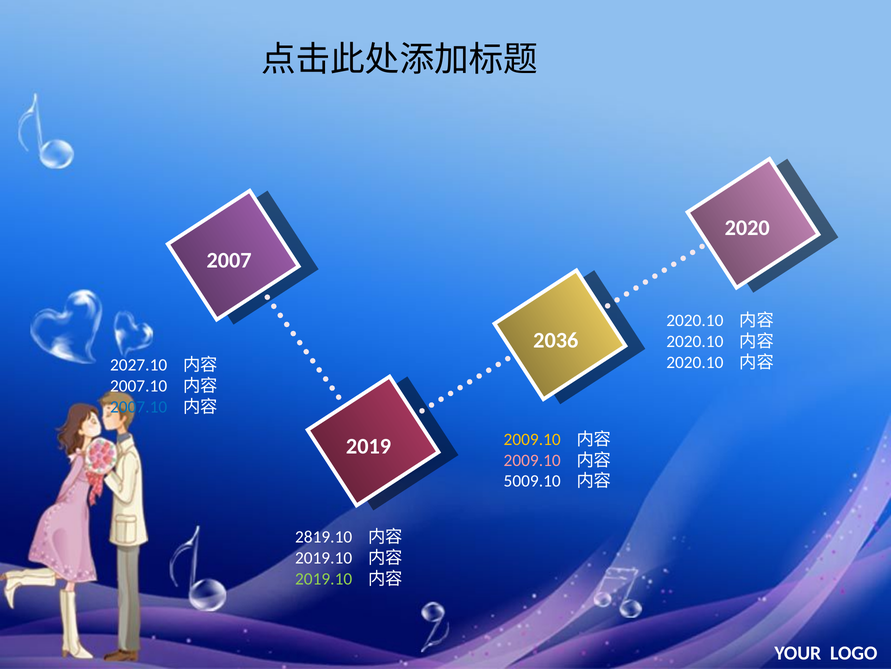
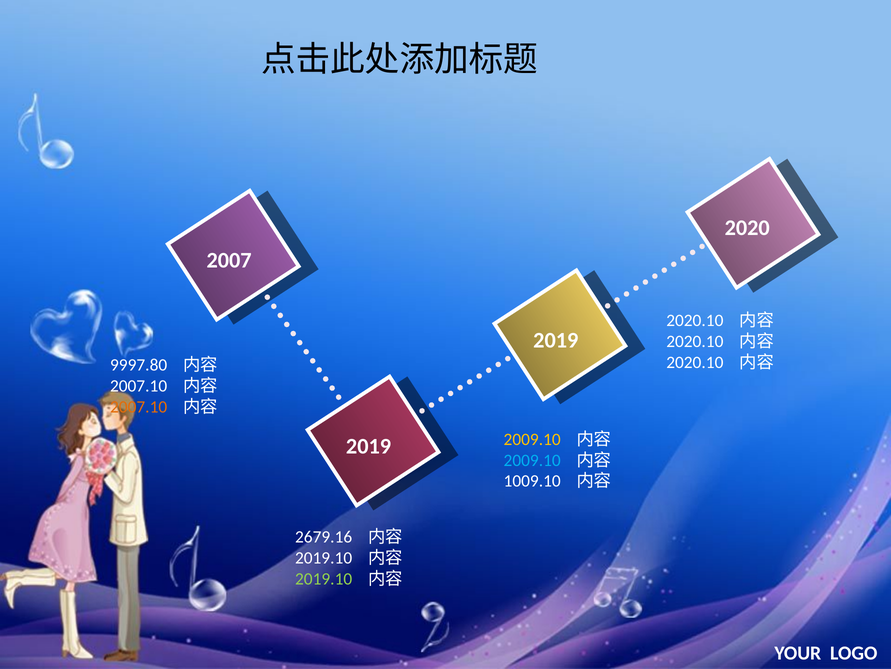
2036: 2036 -> 2019 (556, 340)
2027.10: 2027.10 -> 9997.80 (139, 365)
2007.10 colour: blue -> orange (139, 406)
2009.10 colour: pink -> light blue (532, 460)
5009.10: 5009.10 -> 1009.10 (532, 481)
2819.10: 2819.10 -> 2679.16 (324, 537)
